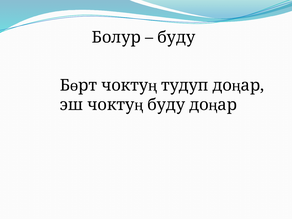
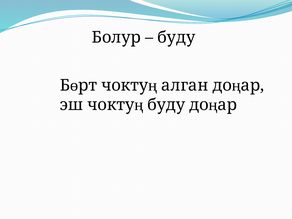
тудуп: тудуп -> алган (185, 85)
